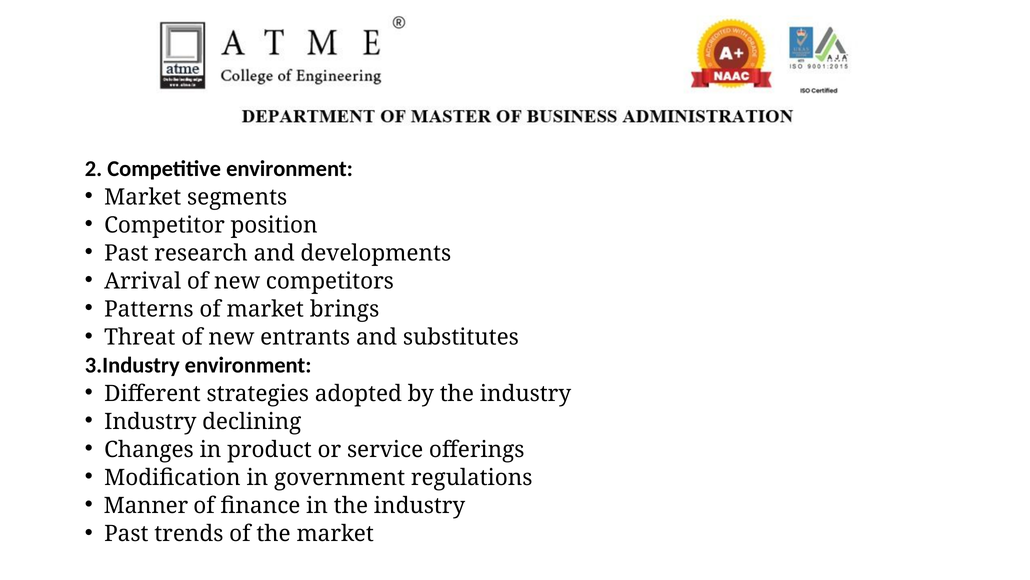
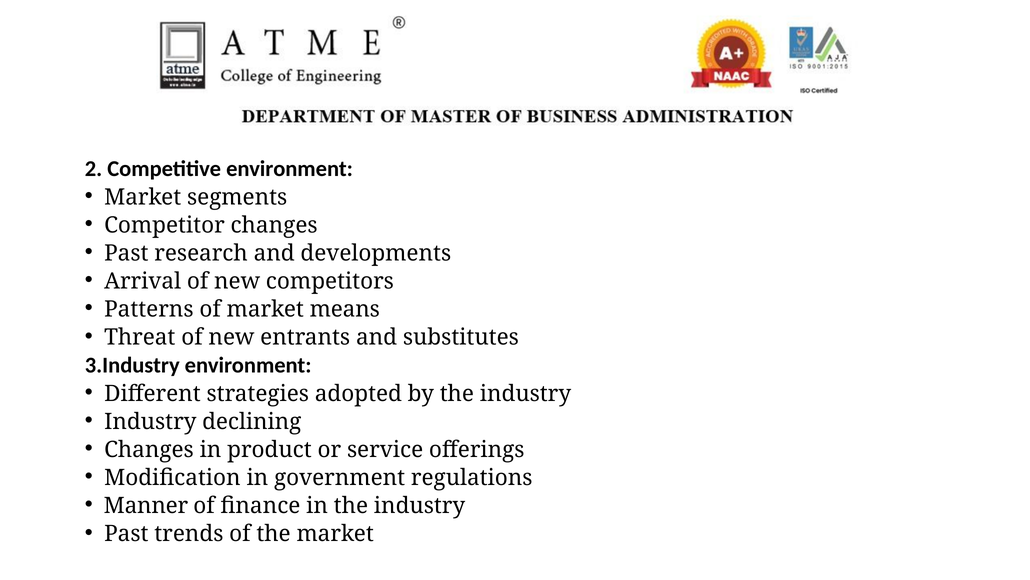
Competitor position: position -> changes (274, 225)
brings: brings -> means (345, 309)
